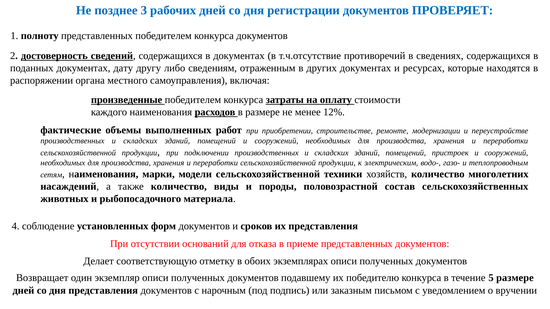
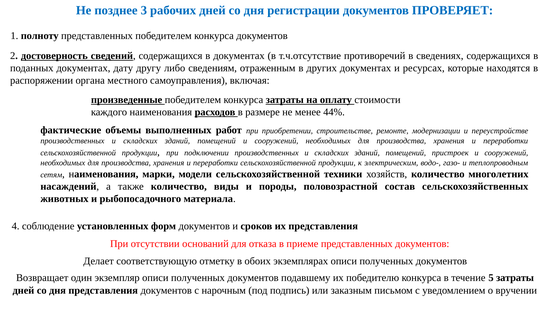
12%: 12% -> 44% (334, 112)
5 размере: размере -> затраты (515, 278)
